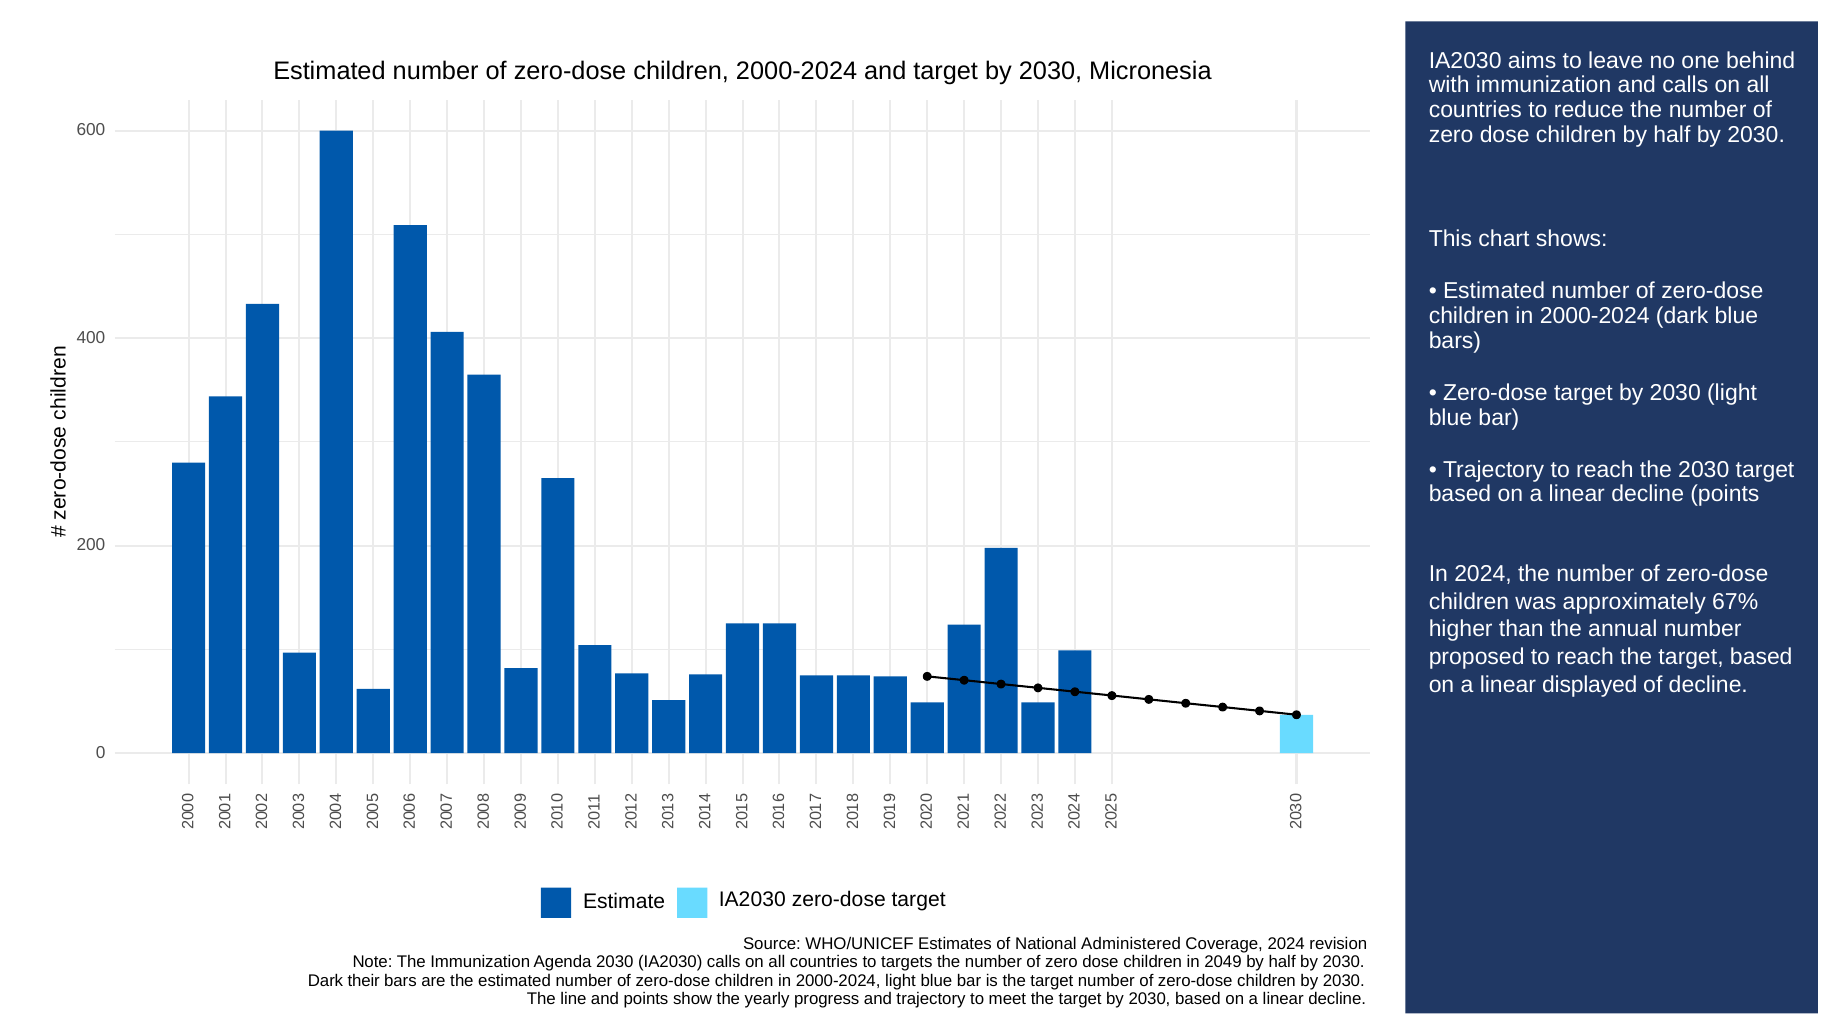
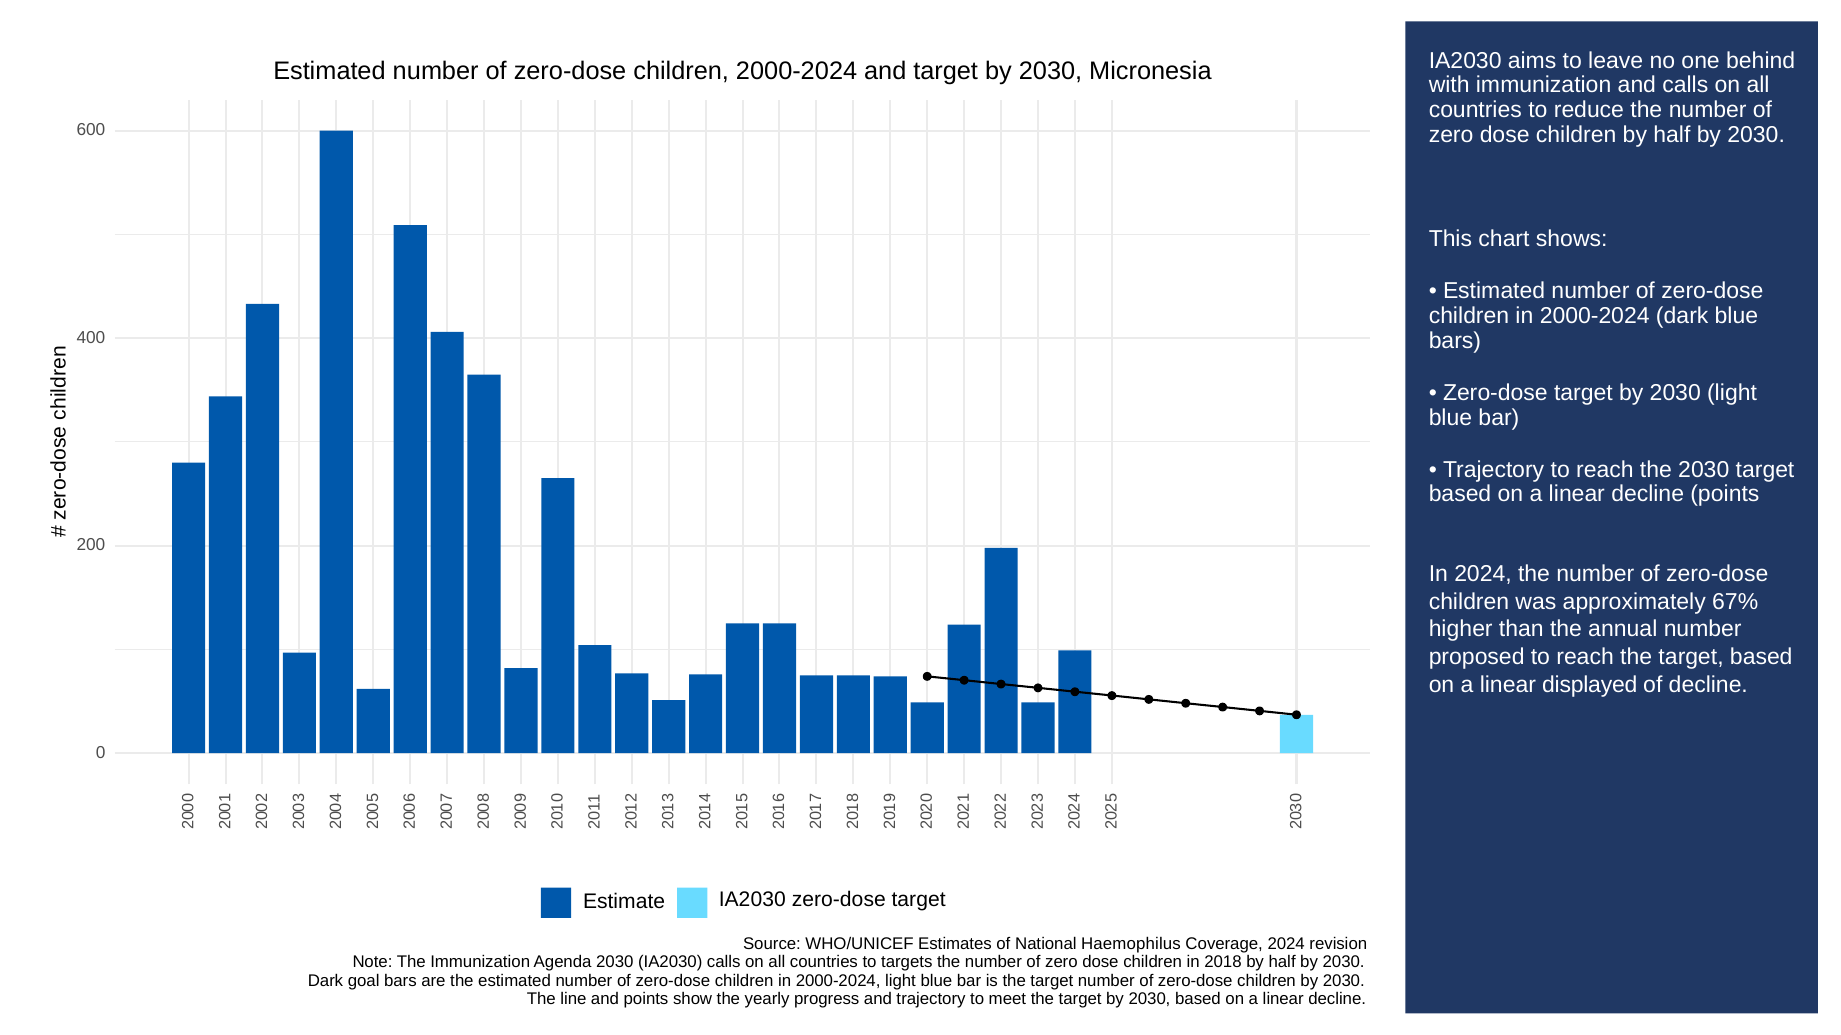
Administered: Administered -> Haemophilus (1131, 945)
2049: 2049 -> 2018 (1223, 963)
their: their -> goal (364, 981)
